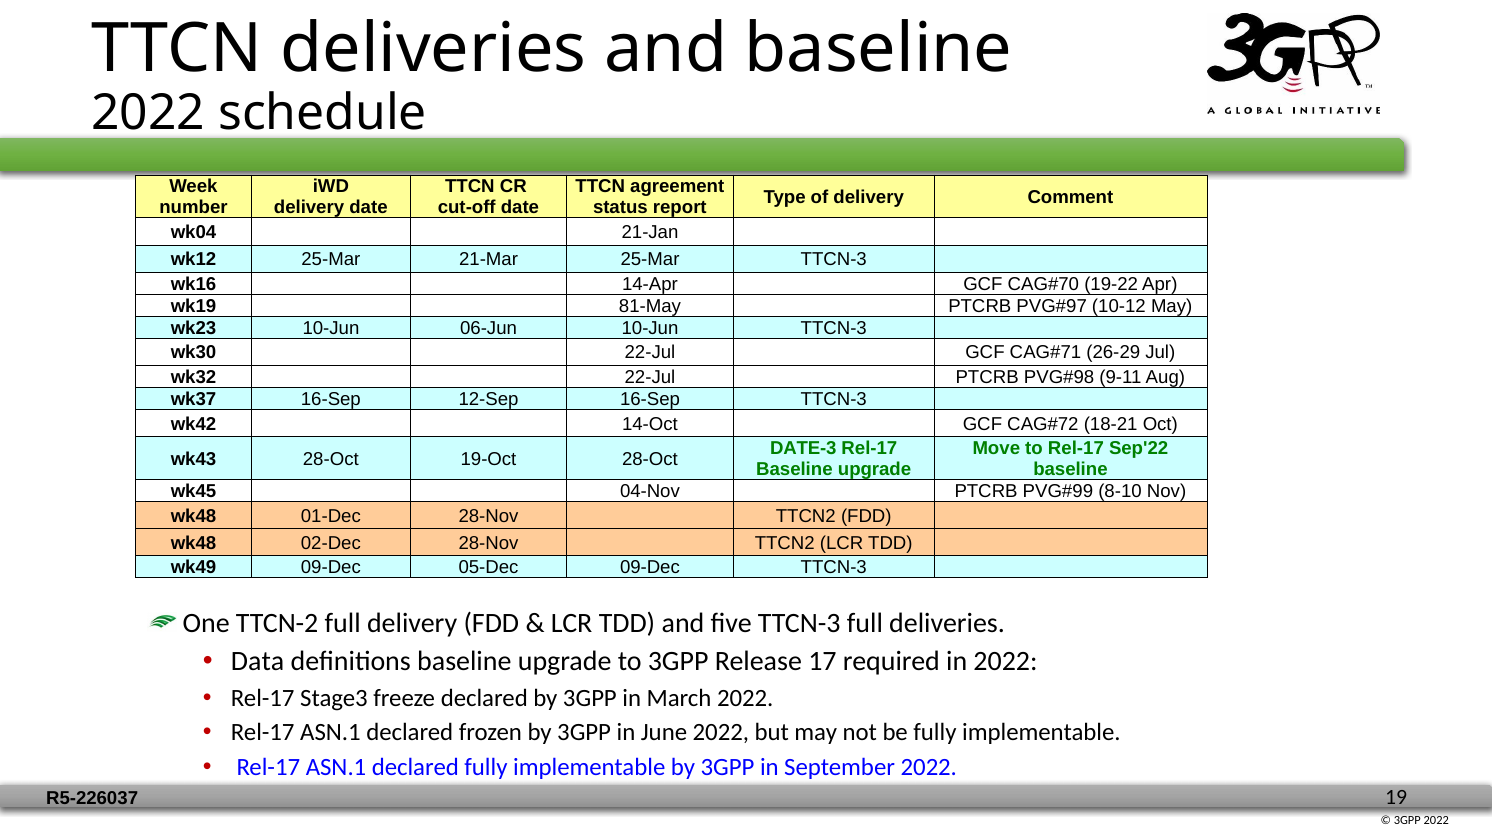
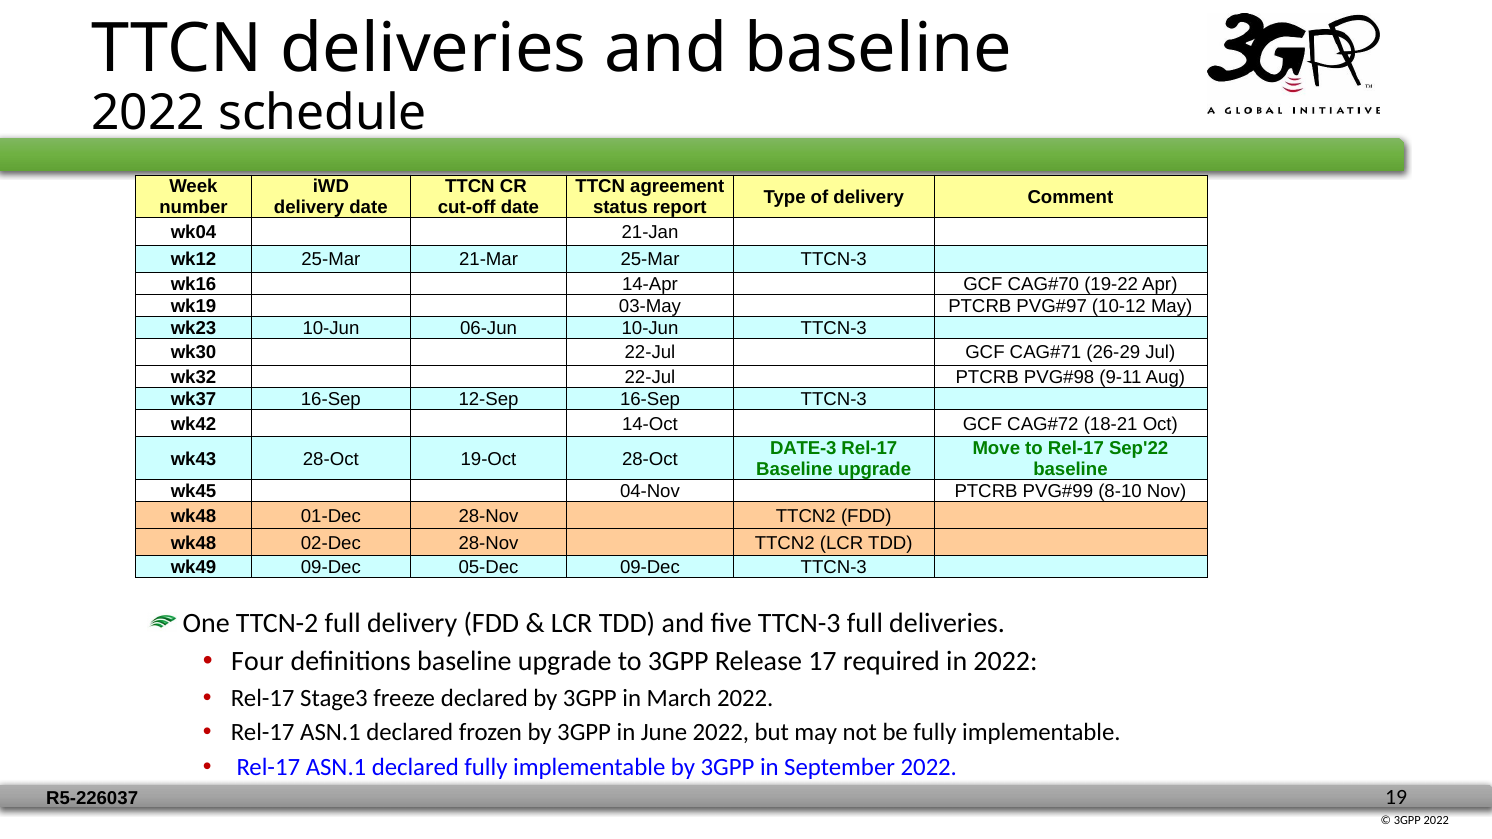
81-May: 81-May -> 03-May (650, 306)
Data: Data -> Four (257, 662)
